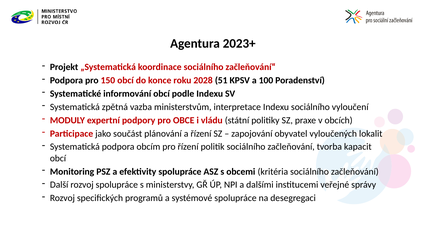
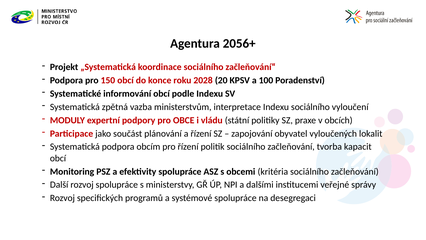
2023+: 2023+ -> 2056+ (239, 44)
51: 51 -> 20 (221, 80)
